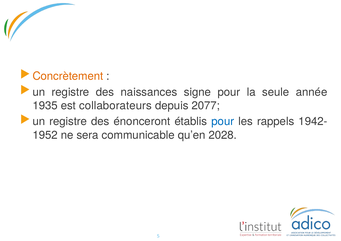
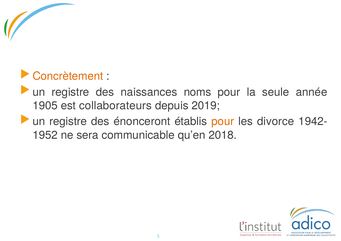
signe: signe -> noms (197, 92)
1935: 1935 -> 1905 (45, 106)
2077: 2077 -> 2019 (206, 106)
pour colour: blue -> orange (223, 122)
rappels: rappels -> divorce (276, 122)
2028: 2028 -> 2018 (223, 135)
